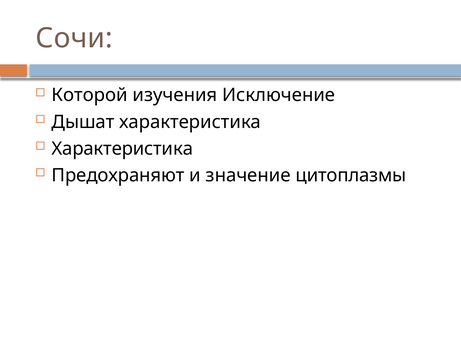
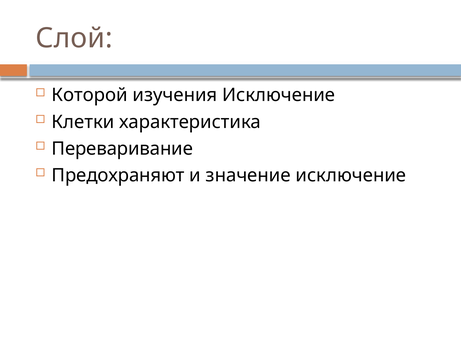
Сочи: Сочи -> Слой (74, 38)
Дышат: Дышат -> Клетки (83, 122)
Характеристика: Характеристика -> Переваривание (122, 149)
значение цитоплазмы: цитоплазмы -> исключение (351, 176)
